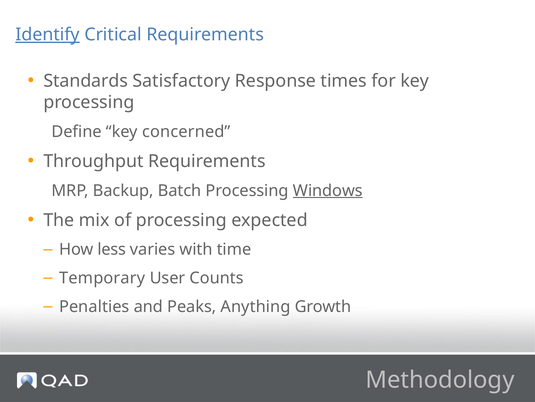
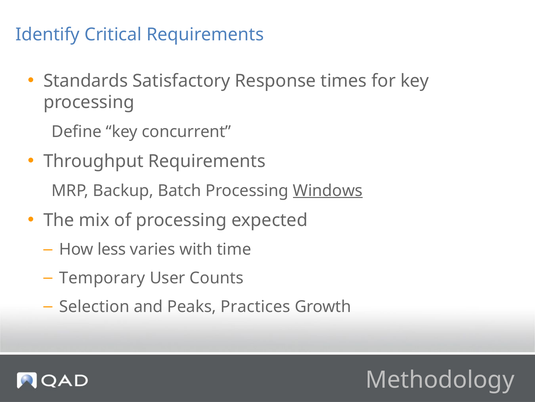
Identify underline: present -> none (48, 35)
concerned: concerned -> concurrent (186, 131)
Penalties: Penalties -> Selection (94, 306)
Anything: Anything -> Practices (255, 306)
